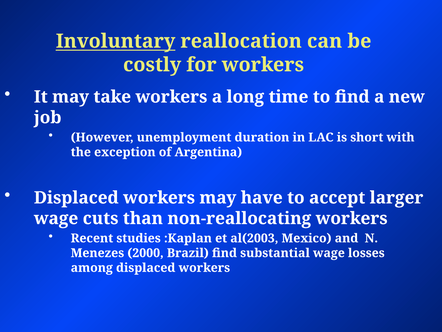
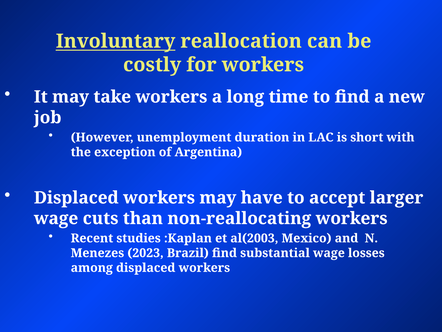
2000: 2000 -> 2023 (146, 253)
